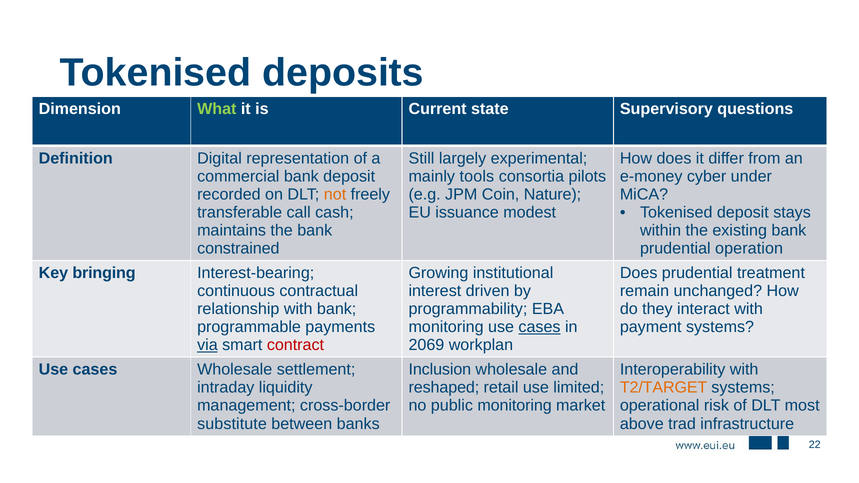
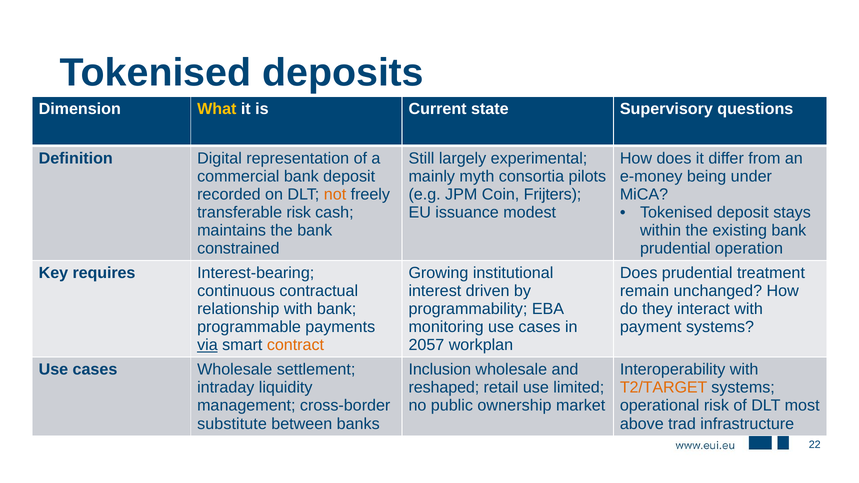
What colour: light green -> yellow (217, 109)
tools: tools -> myth (477, 176)
cyber: cyber -> being (707, 176)
Nature: Nature -> Frijters (553, 195)
transferable call: call -> risk (299, 213)
bringing: bringing -> requires (104, 273)
cases underline: present -> none (540, 327)
contract colour: red -> orange (295, 345)
2069: 2069 -> 2057 (426, 345)
public monitoring: monitoring -> ownership (514, 406)
